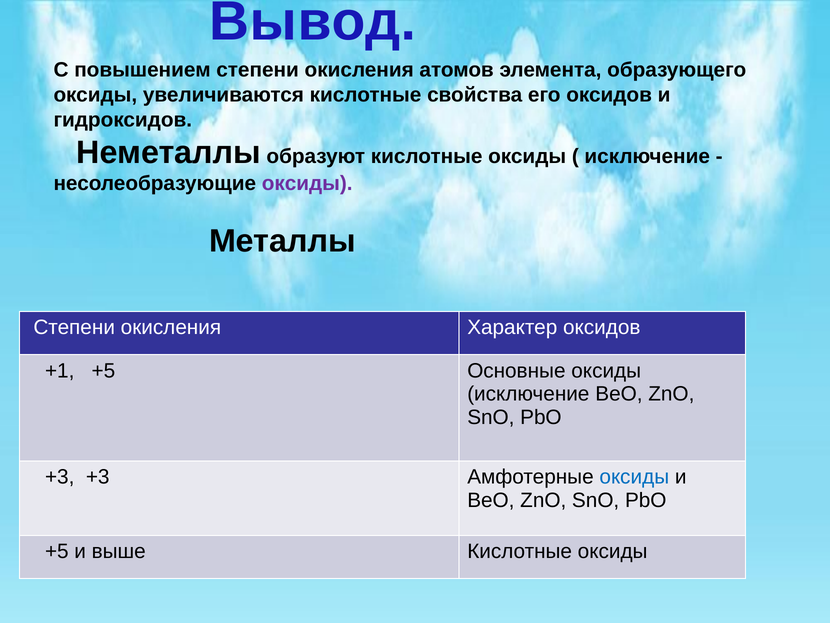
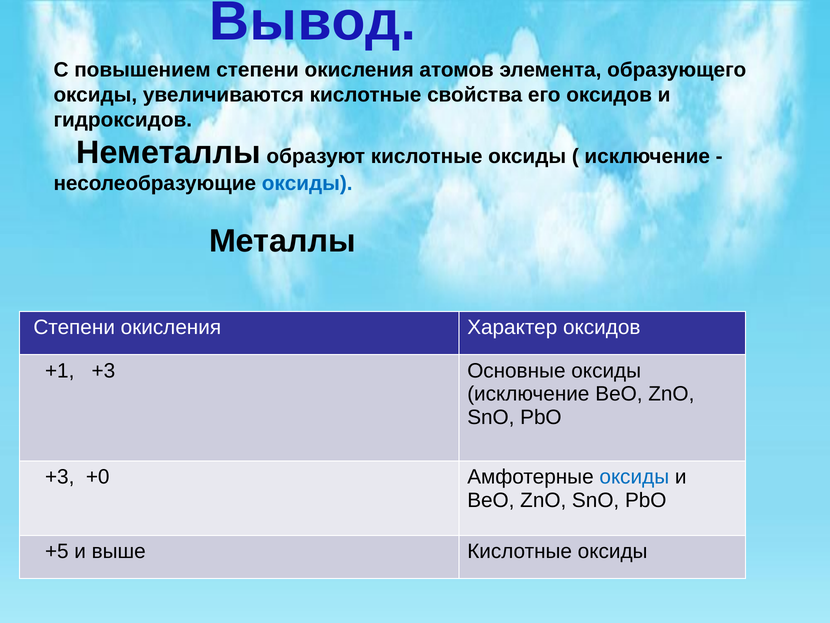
оксиды colour: purple -> blue (307, 183)
+1 +5: +5 -> +3 (103, 370)
+3 +3: +3 -> +0 (98, 477)
